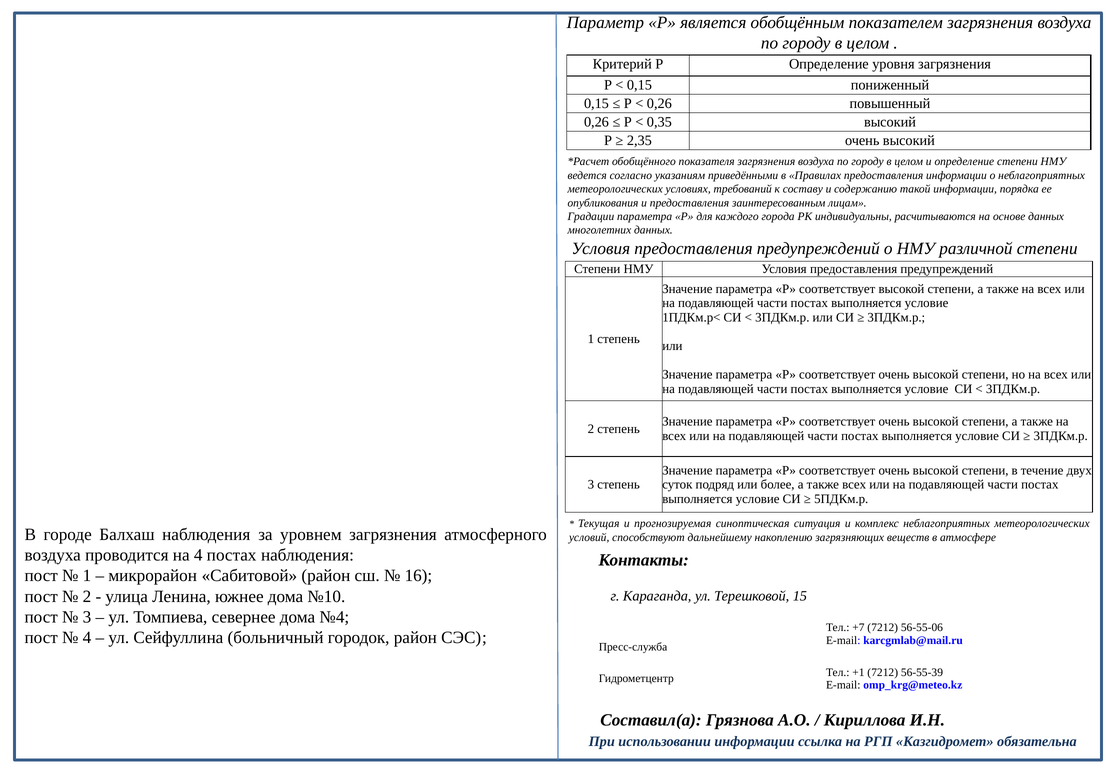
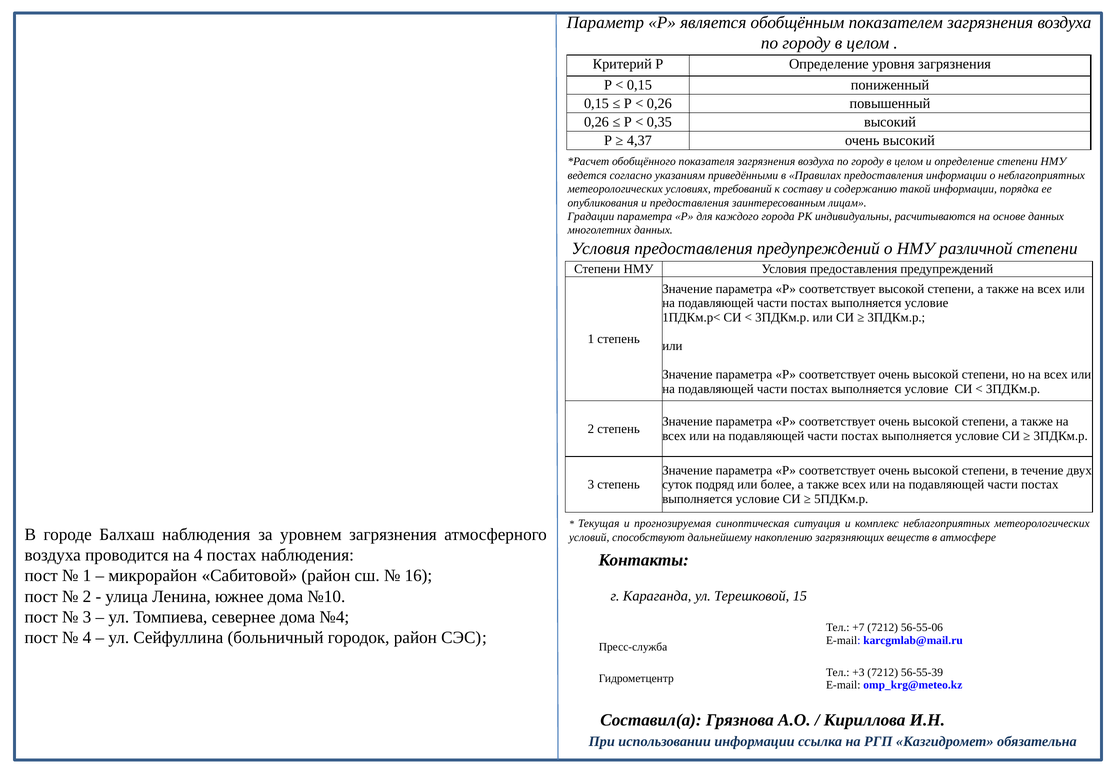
2,35: 2,35 -> 4,37 (639, 140)
+1: +1 -> +3 (858, 672)
